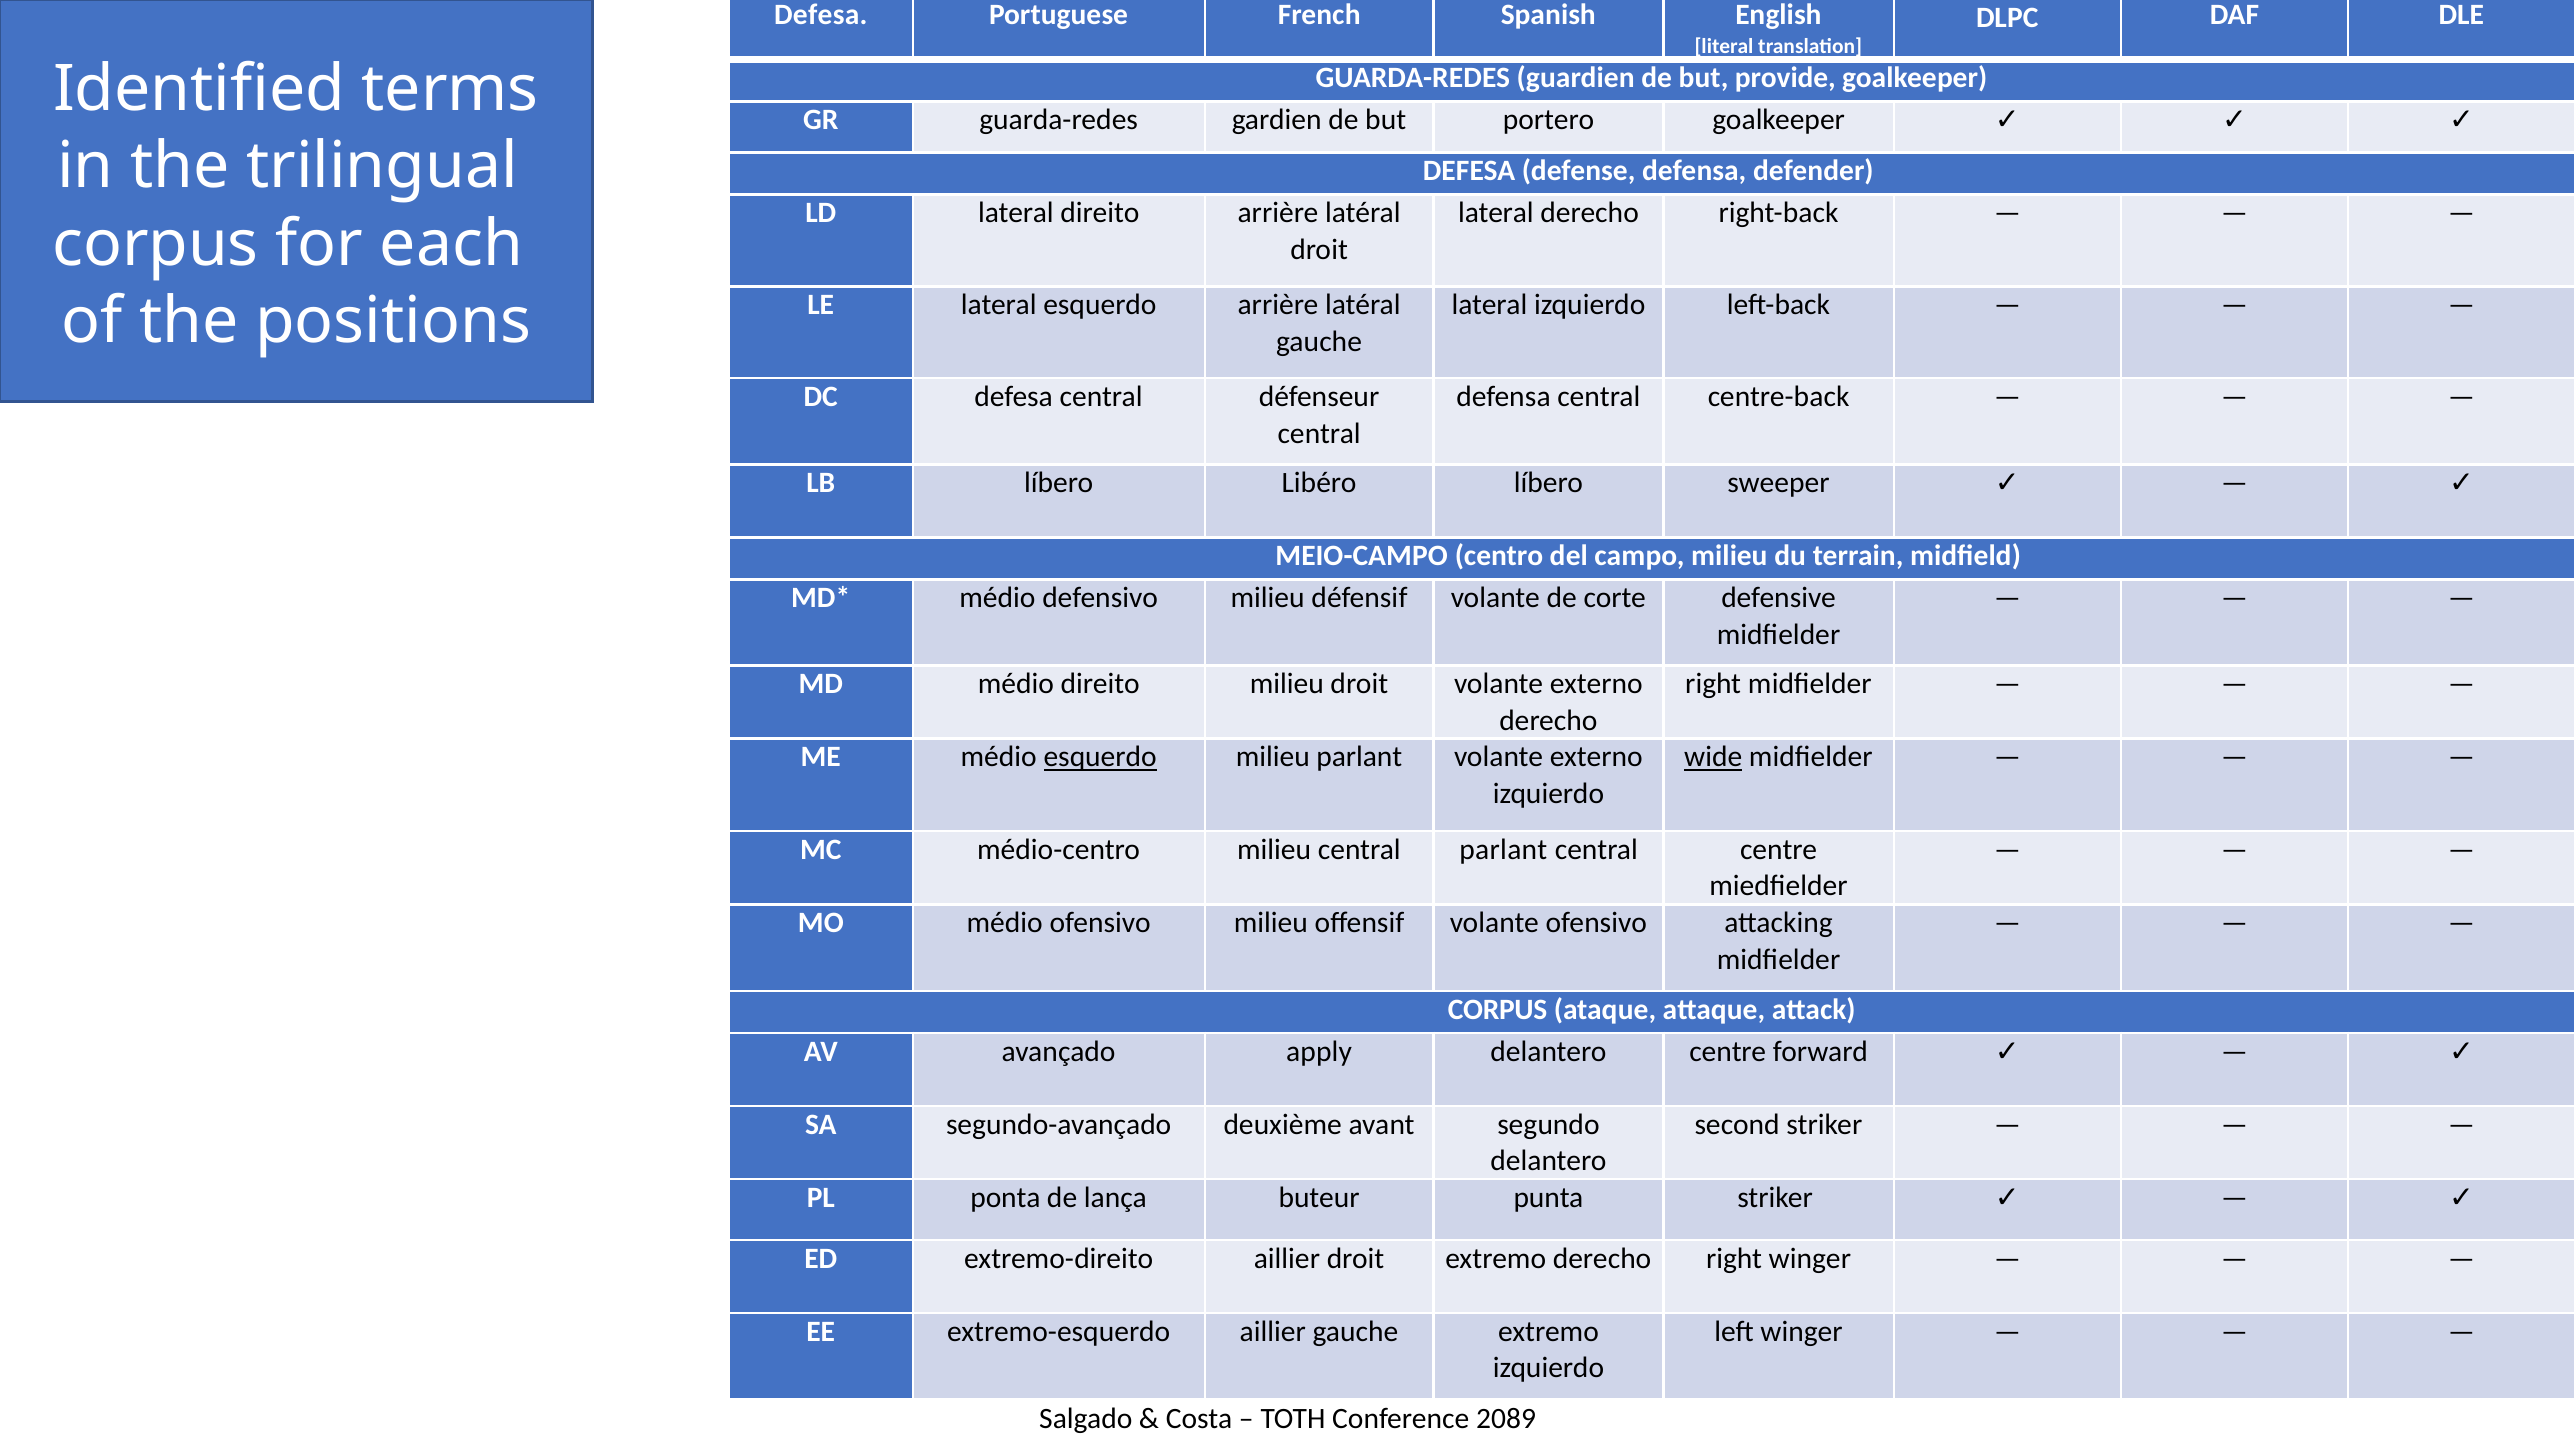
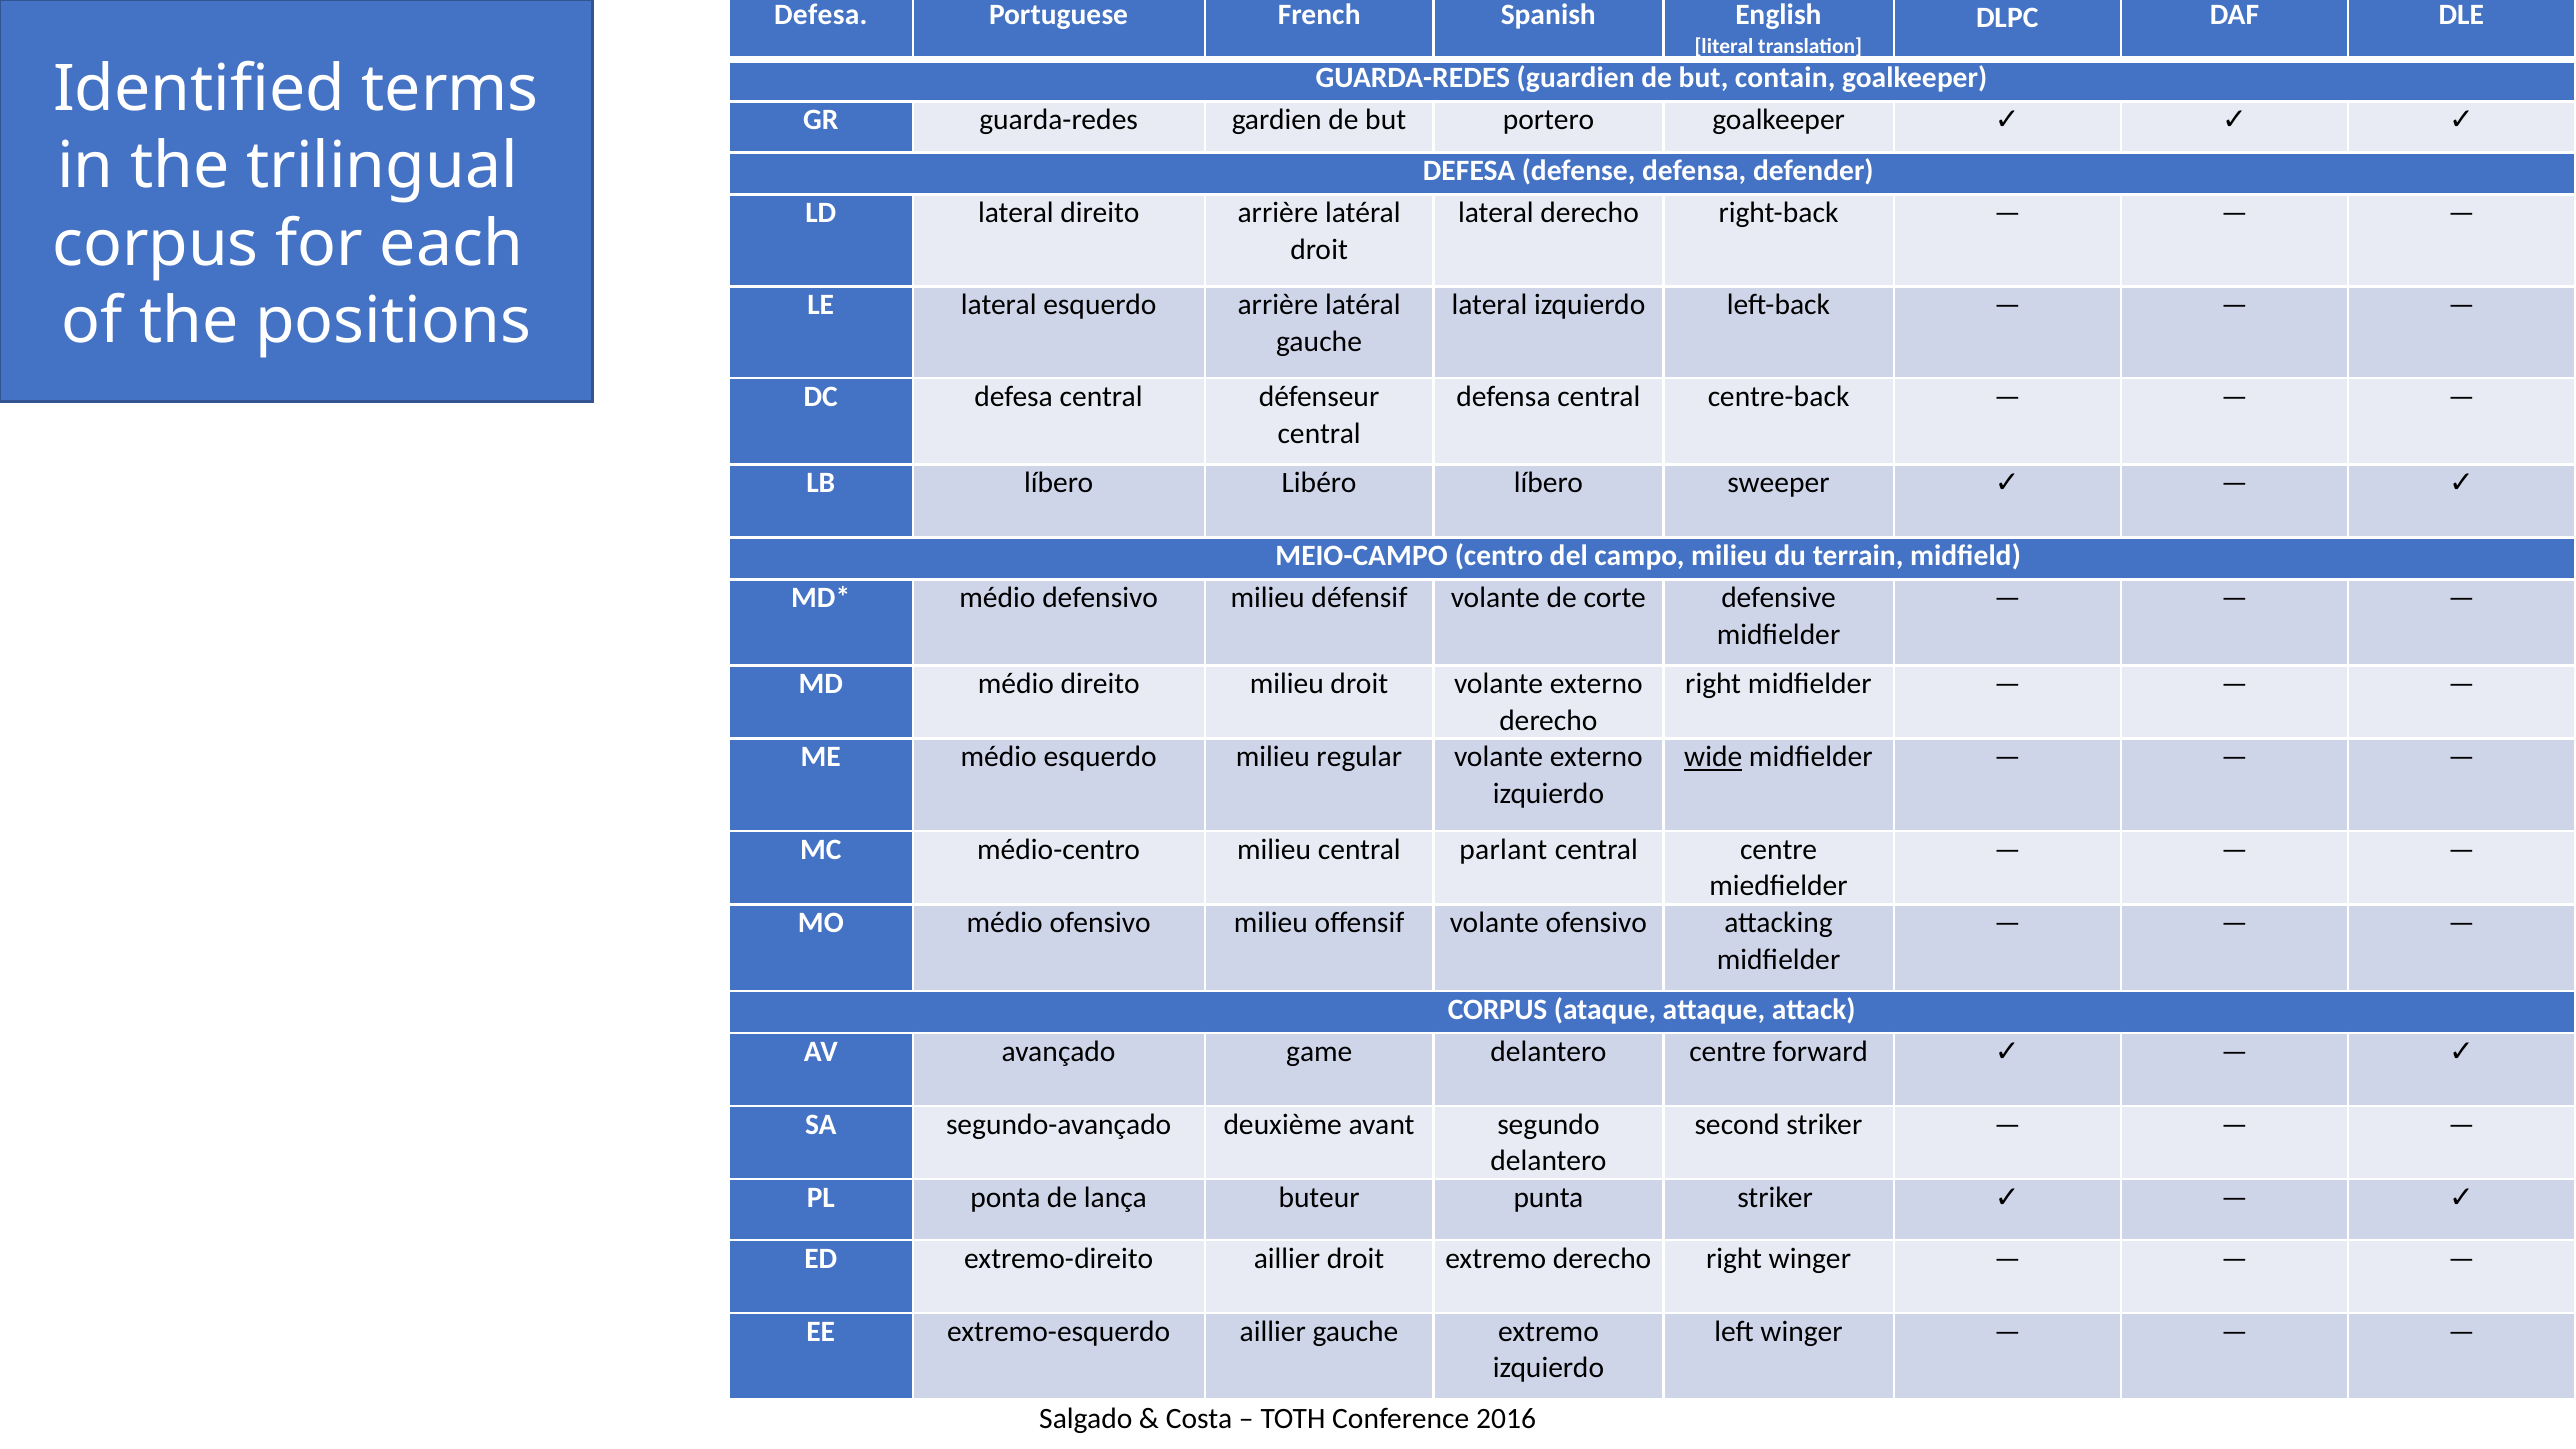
provide: provide -> contain (1785, 78)
esquerdo underline: present -> none (1100, 757)
milieu parlant: parlant -> regular (1359, 757)
apply: apply -> game (1319, 1051)
2089: 2089 -> 2016 (1506, 1419)
